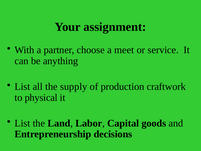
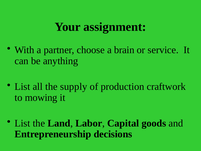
meet: meet -> brain (124, 50)
physical: physical -> mowing (41, 97)
